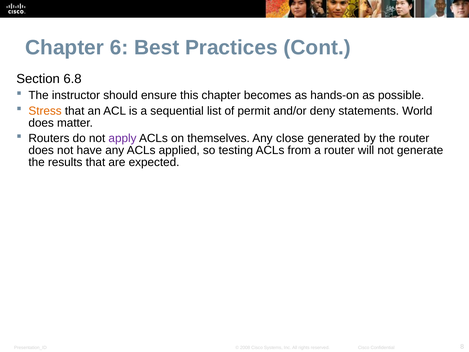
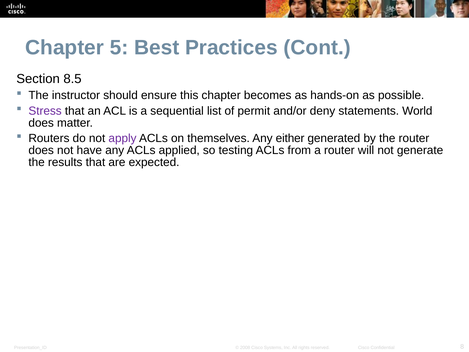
6: 6 -> 5 (119, 48)
6.8: 6.8 -> 8.5 (72, 79)
Stress colour: orange -> purple (45, 111)
close: close -> either (290, 138)
